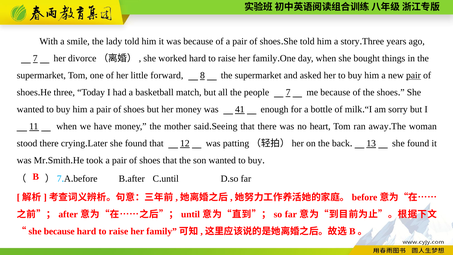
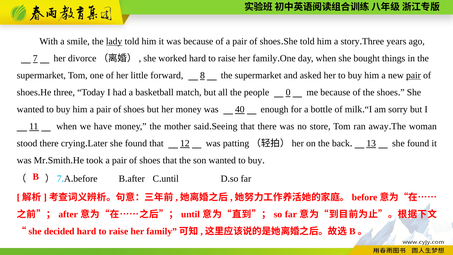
lady underline: none -> present (114, 41)
people 7: 7 -> 0 (288, 92)
41: 41 -> 40 (240, 109)
heart: heart -> store (320, 126)
she because: because -> decided (59, 231)
